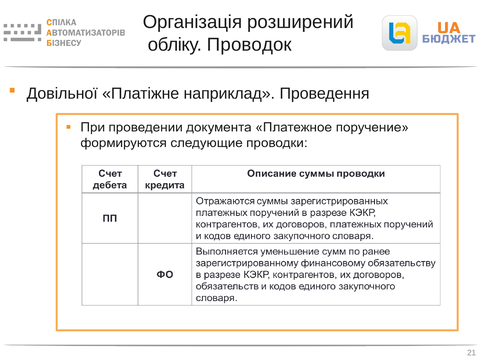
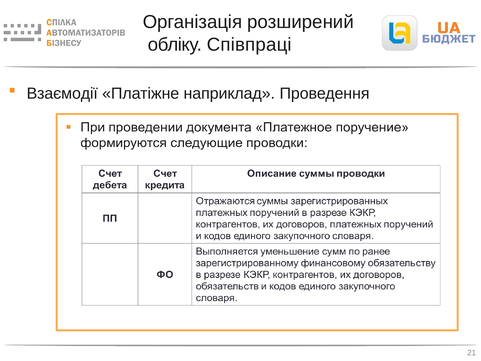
Проводок: Проводок -> Співпраці (249, 45)
Довільної: Довільної -> Взаємодії (62, 93)
